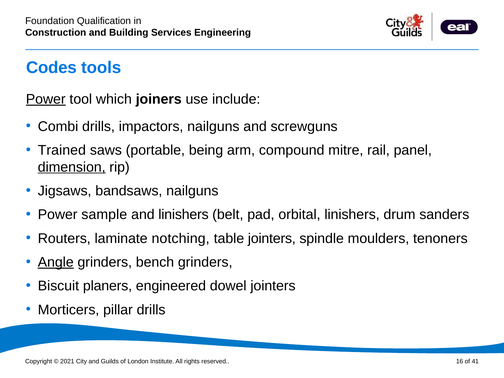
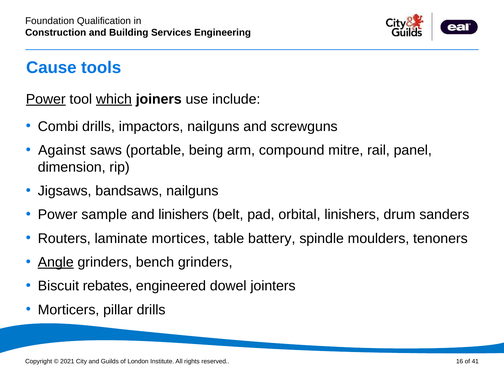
Codes: Codes -> Cause (51, 68)
which underline: none -> present (114, 99)
Trained: Trained -> Against (62, 150)
dimension underline: present -> none (72, 167)
notching: notching -> mortices (181, 238)
table jointers: jointers -> battery (272, 238)
planers: planers -> rebates (108, 286)
